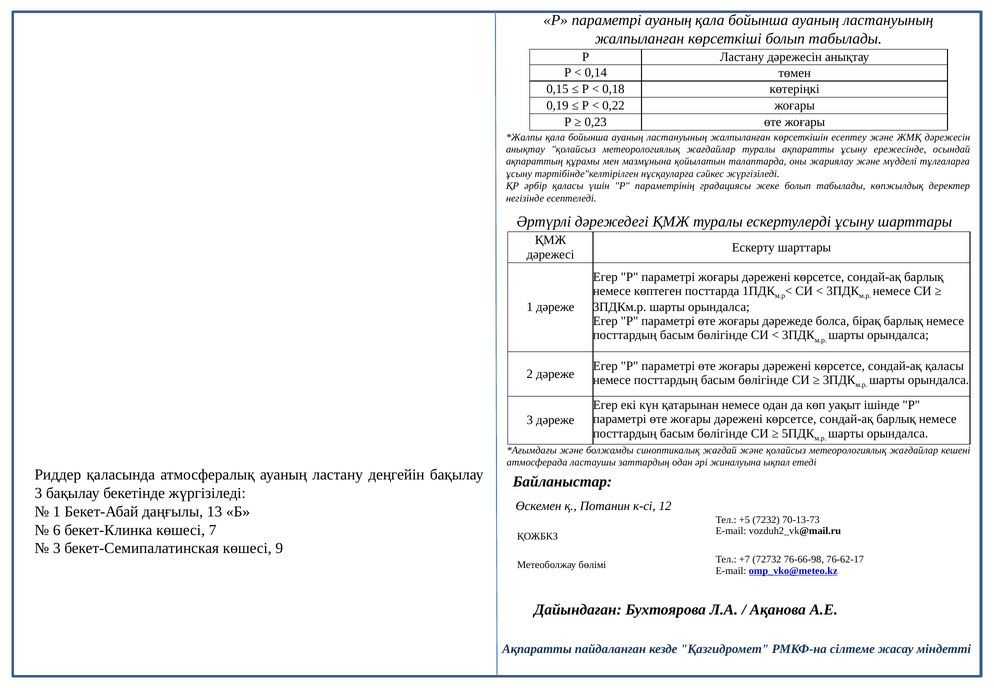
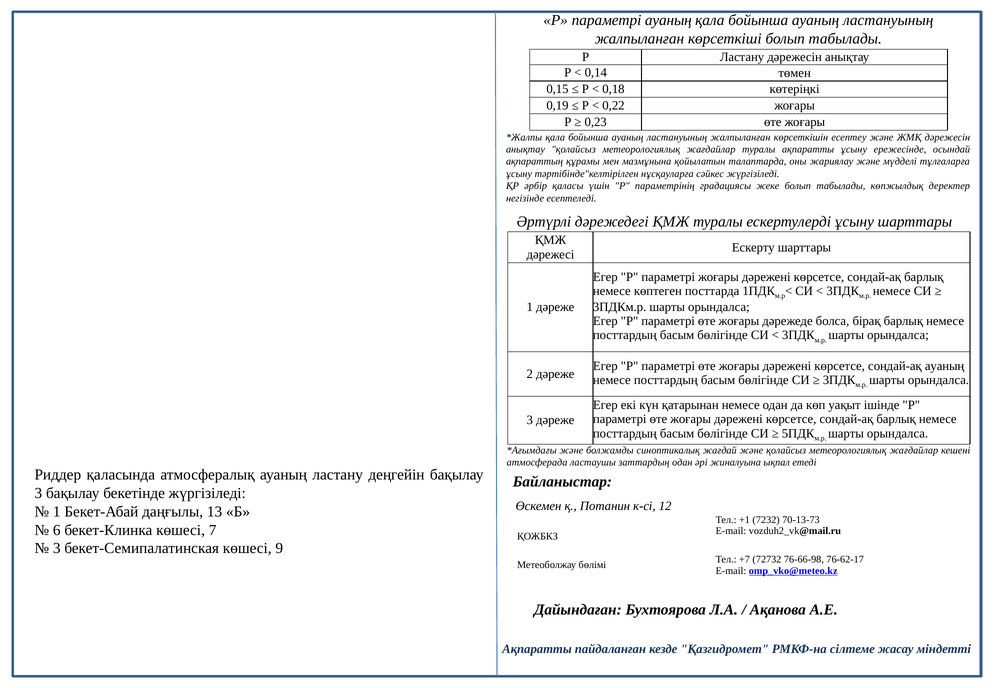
сондай-ақ қаласы: қаласы -> ауаның (945, 366)
+5: +5 -> +1 (744, 520)
